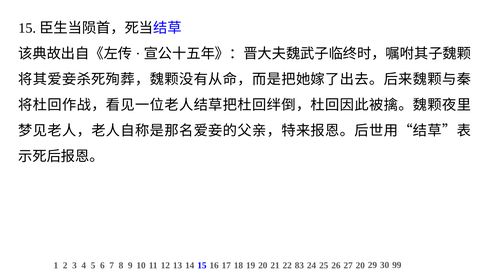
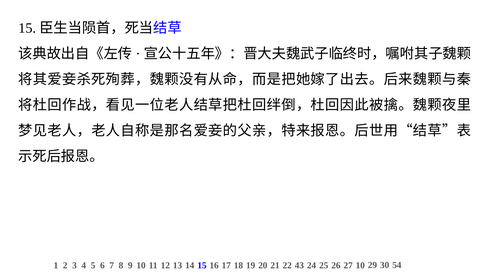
83: 83 -> 43 (299, 265)
27 20: 20 -> 10 (360, 265)
99: 99 -> 54 (397, 265)
